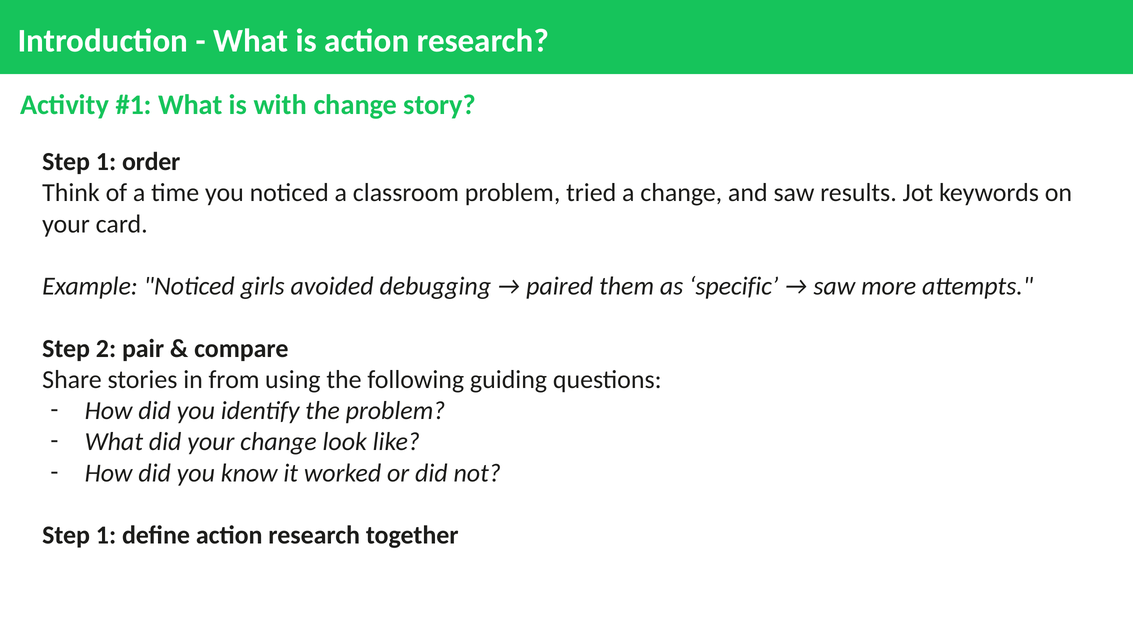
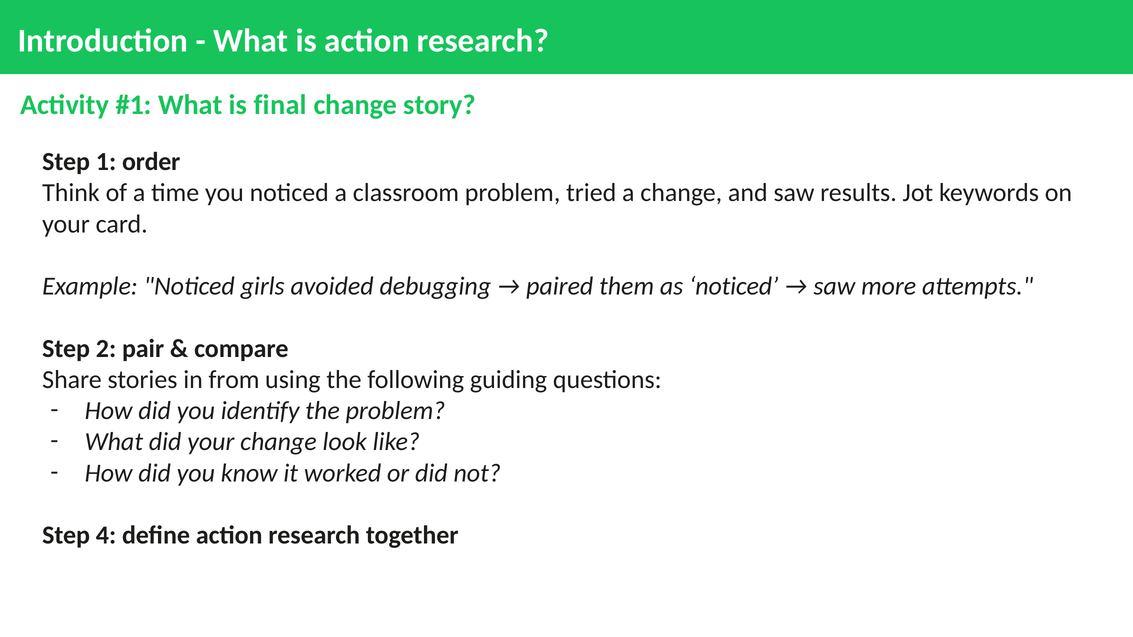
with: with -> final (280, 105)
as specific: specific -> noticed (734, 286)
1: 1 -> 4 (106, 536)
